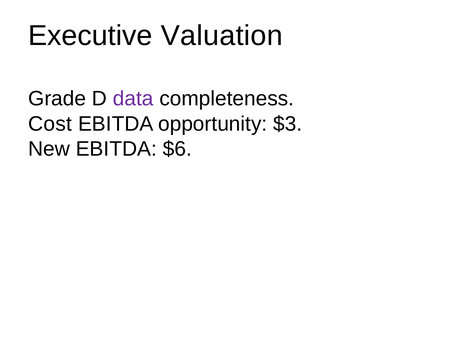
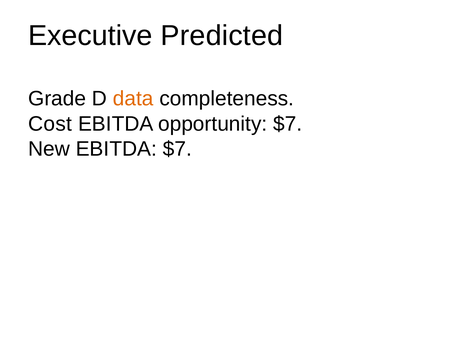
Valuation: Valuation -> Predicted (222, 36)
data colour: purple -> orange (133, 99)
opportunity $3: $3 -> $7 (288, 124)
EBITDA $6: $6 -> $7 (177, 149)
